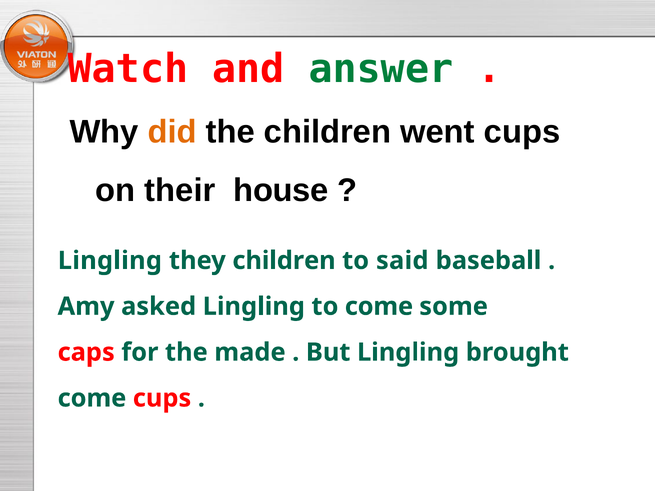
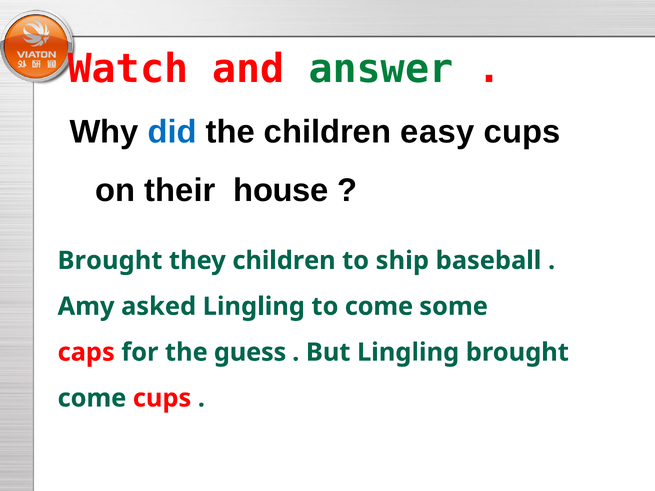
did colour: orange -> blue (172, 132)
went: went -> easy (437, 132)
Lingling: Lingling -> Brought (110, 261)
said: said -> ship (402, 261)
made: made -> guess (250, 352)
